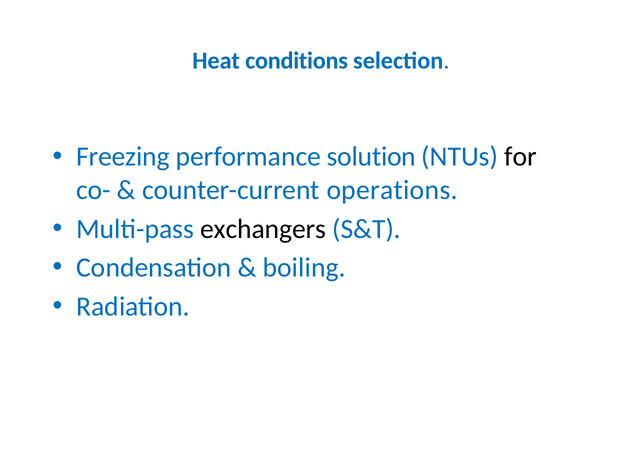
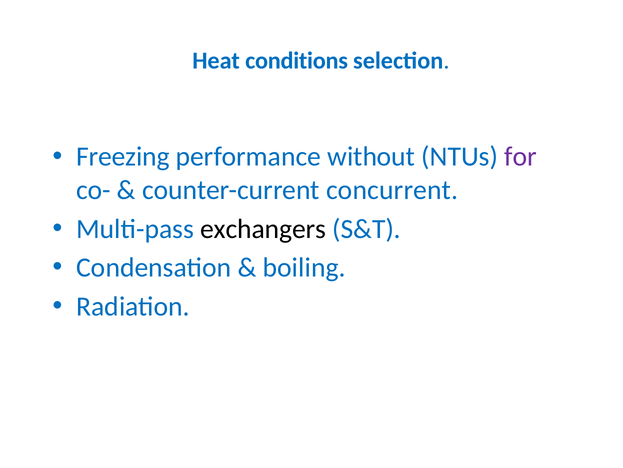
solution: solution -> without (371, 157)
for colour: black -> purple (521, 157)
operations: operations -> concurrent (392, 190)
